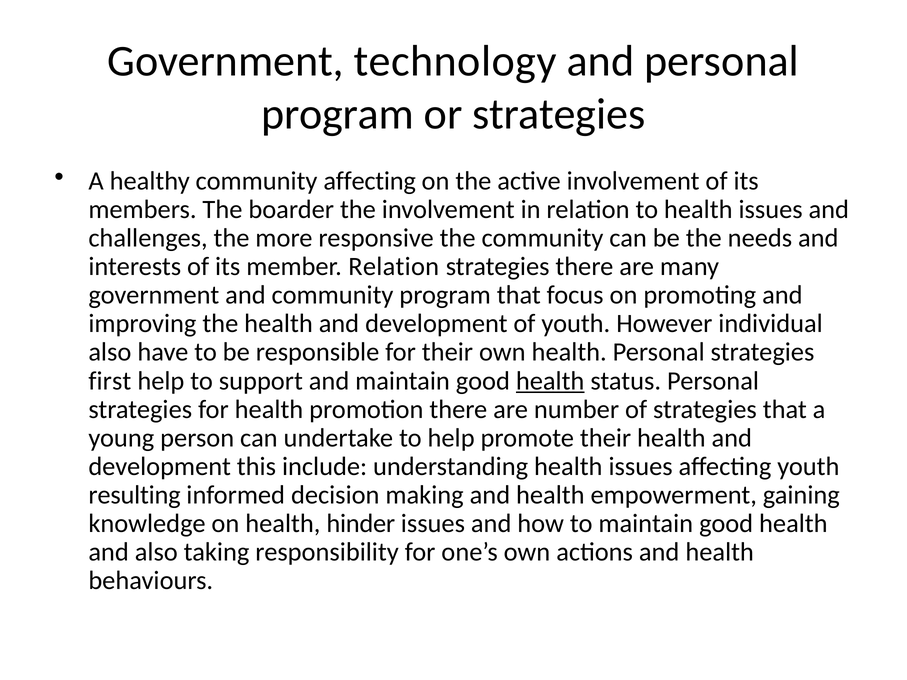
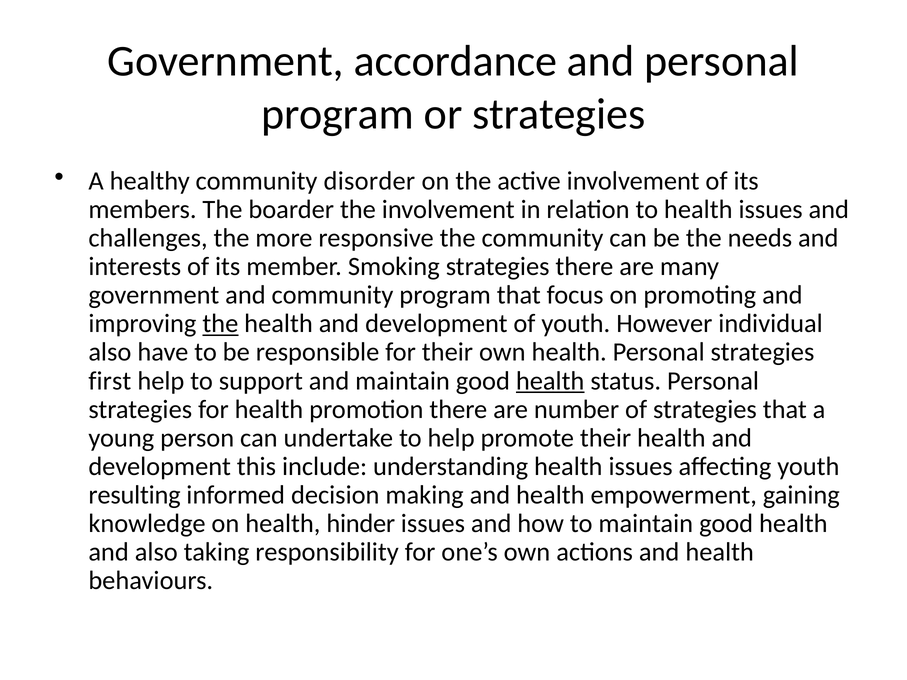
technology: technology -> accordance (455, 61)
community affecting: affecting -> disorder (369, 181)
member Relation: Relation -> Smoking (394, 267)
the underline: none -> present (220, 324)
